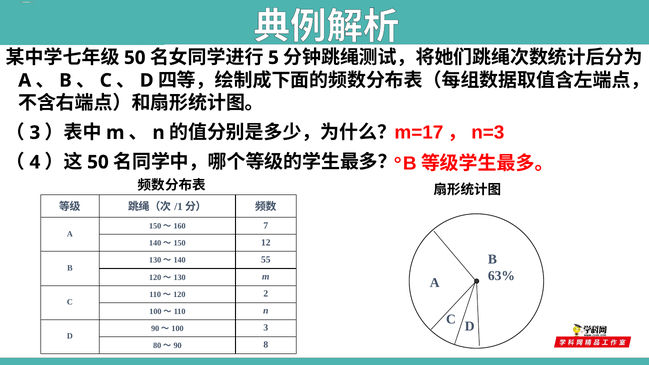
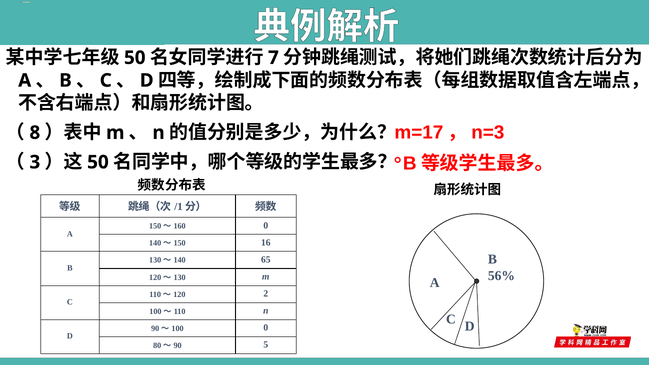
5: 5 -> 7 (273, 58)
3: 3 -> 8 (35, 133)
4: 4 -> 3 (35, 162)
7: 7 -> 0 (266, 225)
12: 12 -> 16 (266, 242)
55: 55 -> 65 (266, 260)
63%: 63% -> 56% (501, 276)
3: 3 -> 0 (266, 328)
8: 8 -> 5 (266, 345)
